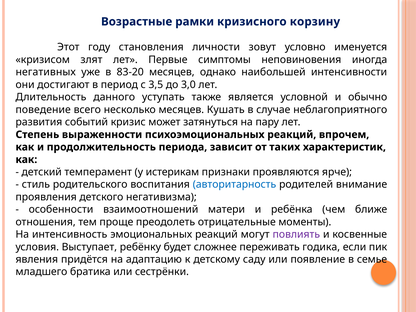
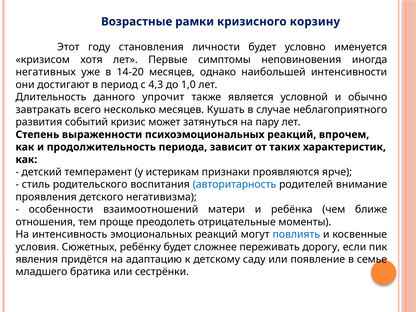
личности зовут: зовут -> будет (262, 47)
злят: злят -> хотя (92, 60)
83-20: 83-20 -> 14-20 (130, 72)
3,5: 3,5 -> 4,3 (156, 85)
3,0: 3,0 -> 1,0 (188, 85)
уступать: уступать -> упрочит (163, 97)
поведение: поведение -> завтракать (43, 110)
повлиять colour: purple -> blue (296, 234)
Выступает: Выступает -> Сюжетных (89, 247)
годика: годика -> дорогу (321, 247)
